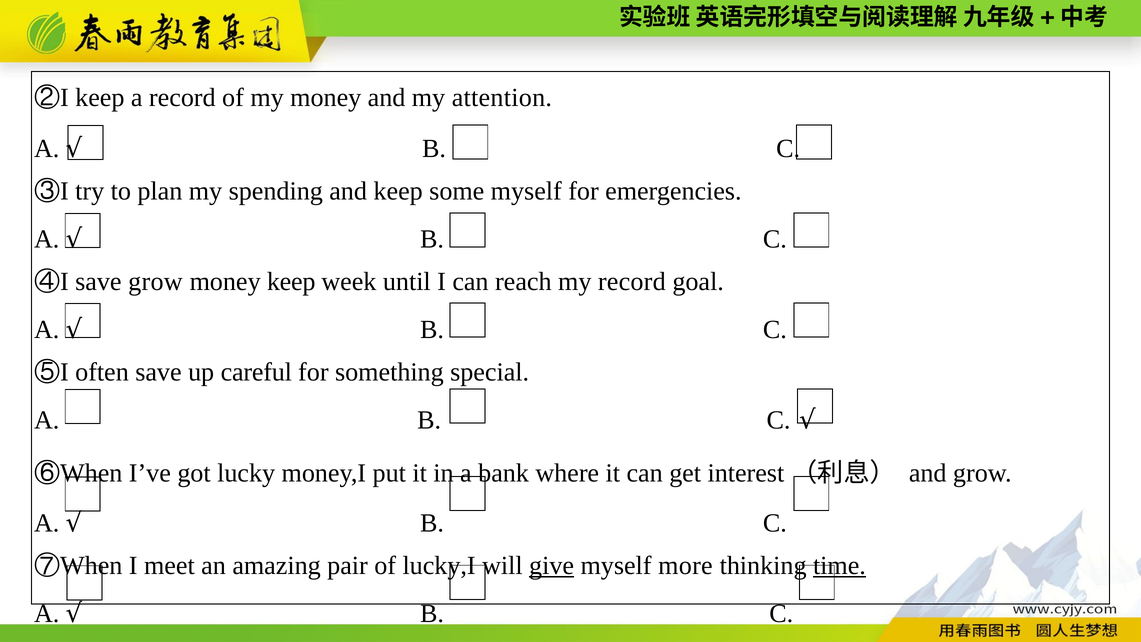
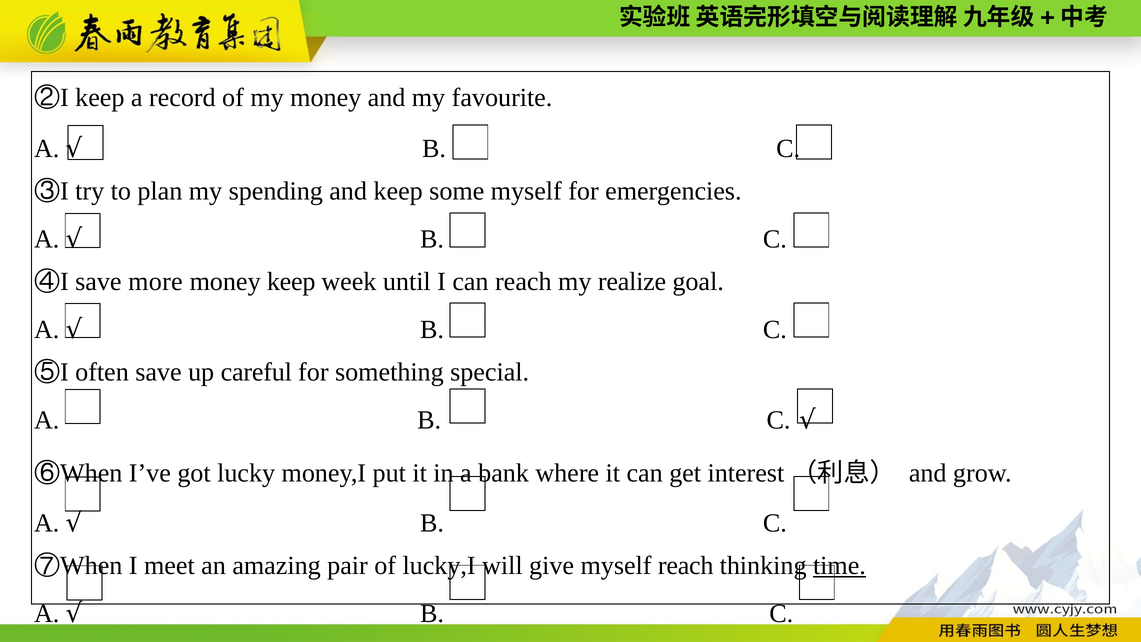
attention: attention -> favourite (502, 98)
save grow: grow -> more (155, 282)
my record: record -> realize (632, 282)
give underline: present -> none (552, 565)
myself more: more -> reach (686, 565)
